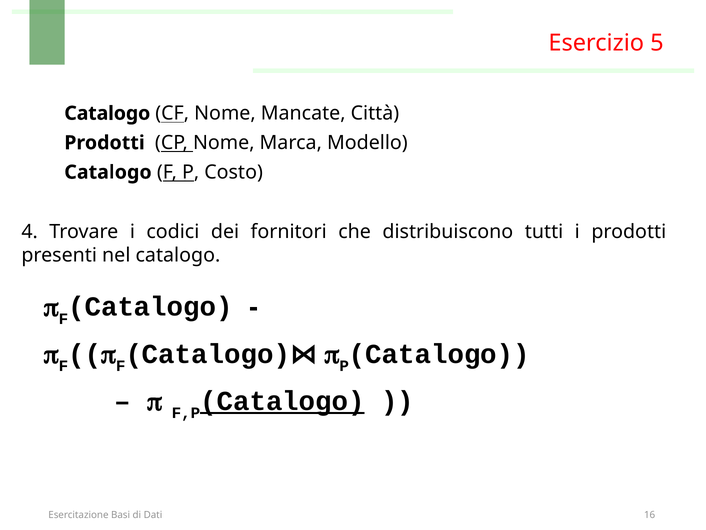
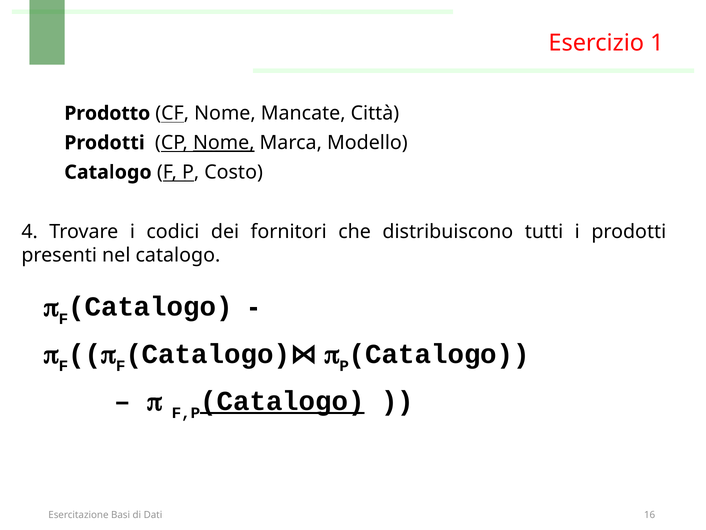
5: 5 -> 1 (657, 43)
Catalogo: Catalogo -> Prodotto (107, 113)
Nome underline: none -> present (224, 143)
